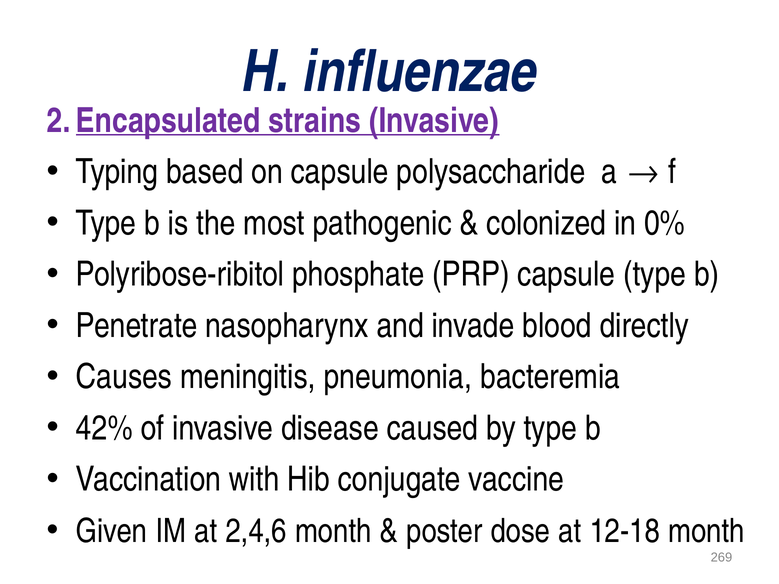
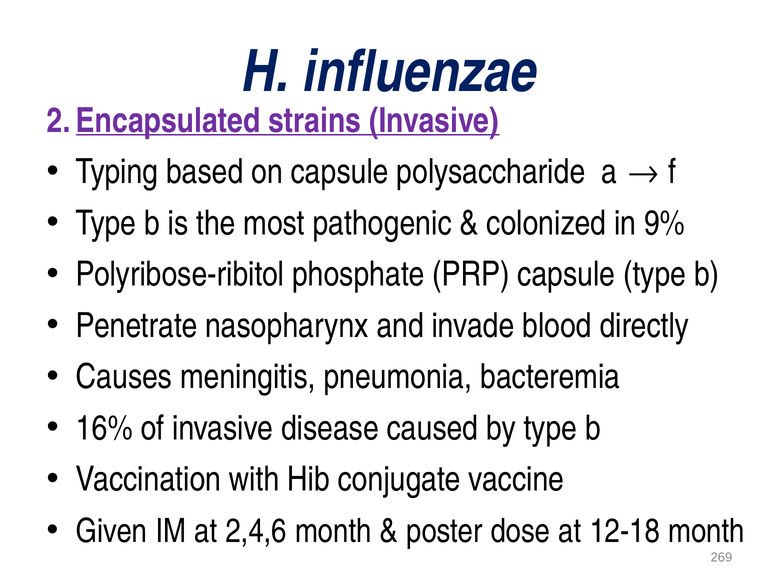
0%: 0% -> 9% (665, 223)
42%: 42% -> 16% (104, 428)
